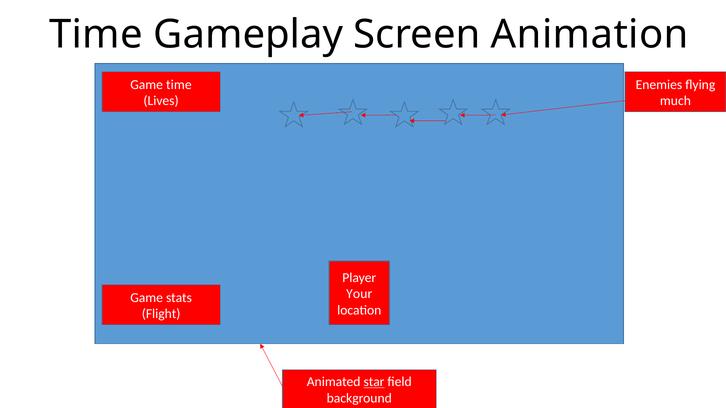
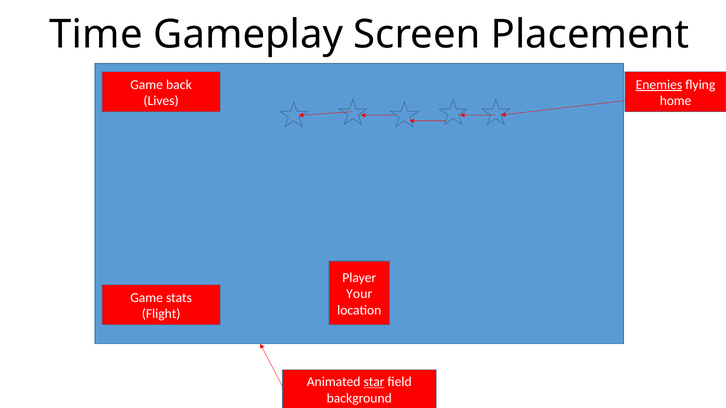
Animation: Animation -> Placement (590, 35)
Game time: time -> back (179, 85)
Enemies underline: none -> present (659, 85)
much: much -> home (676, 101)
